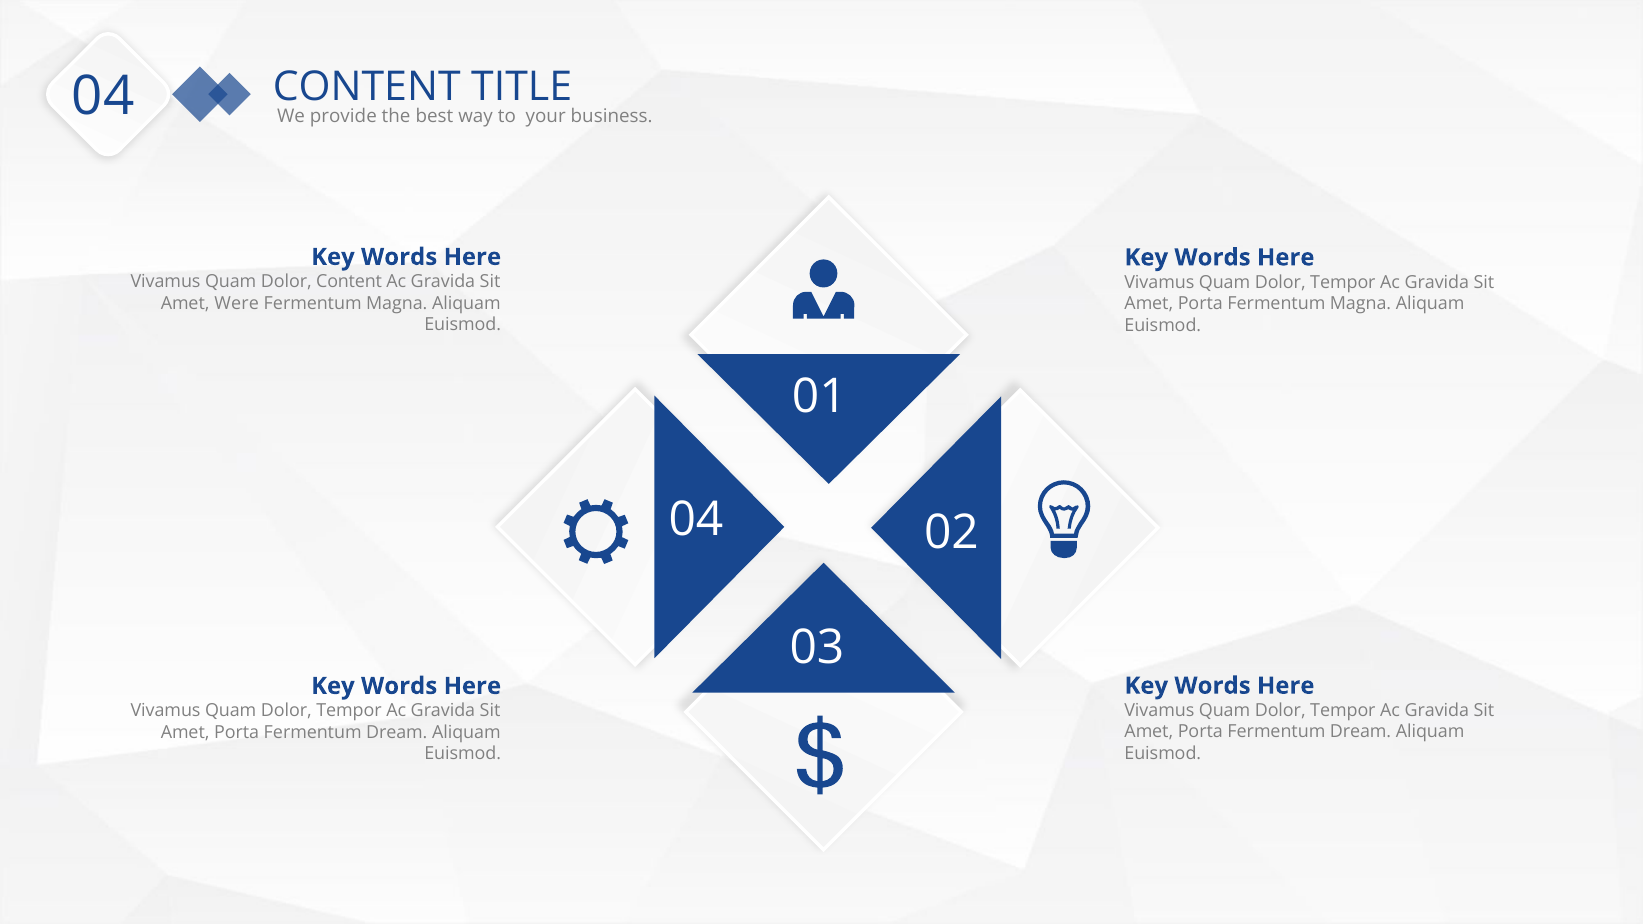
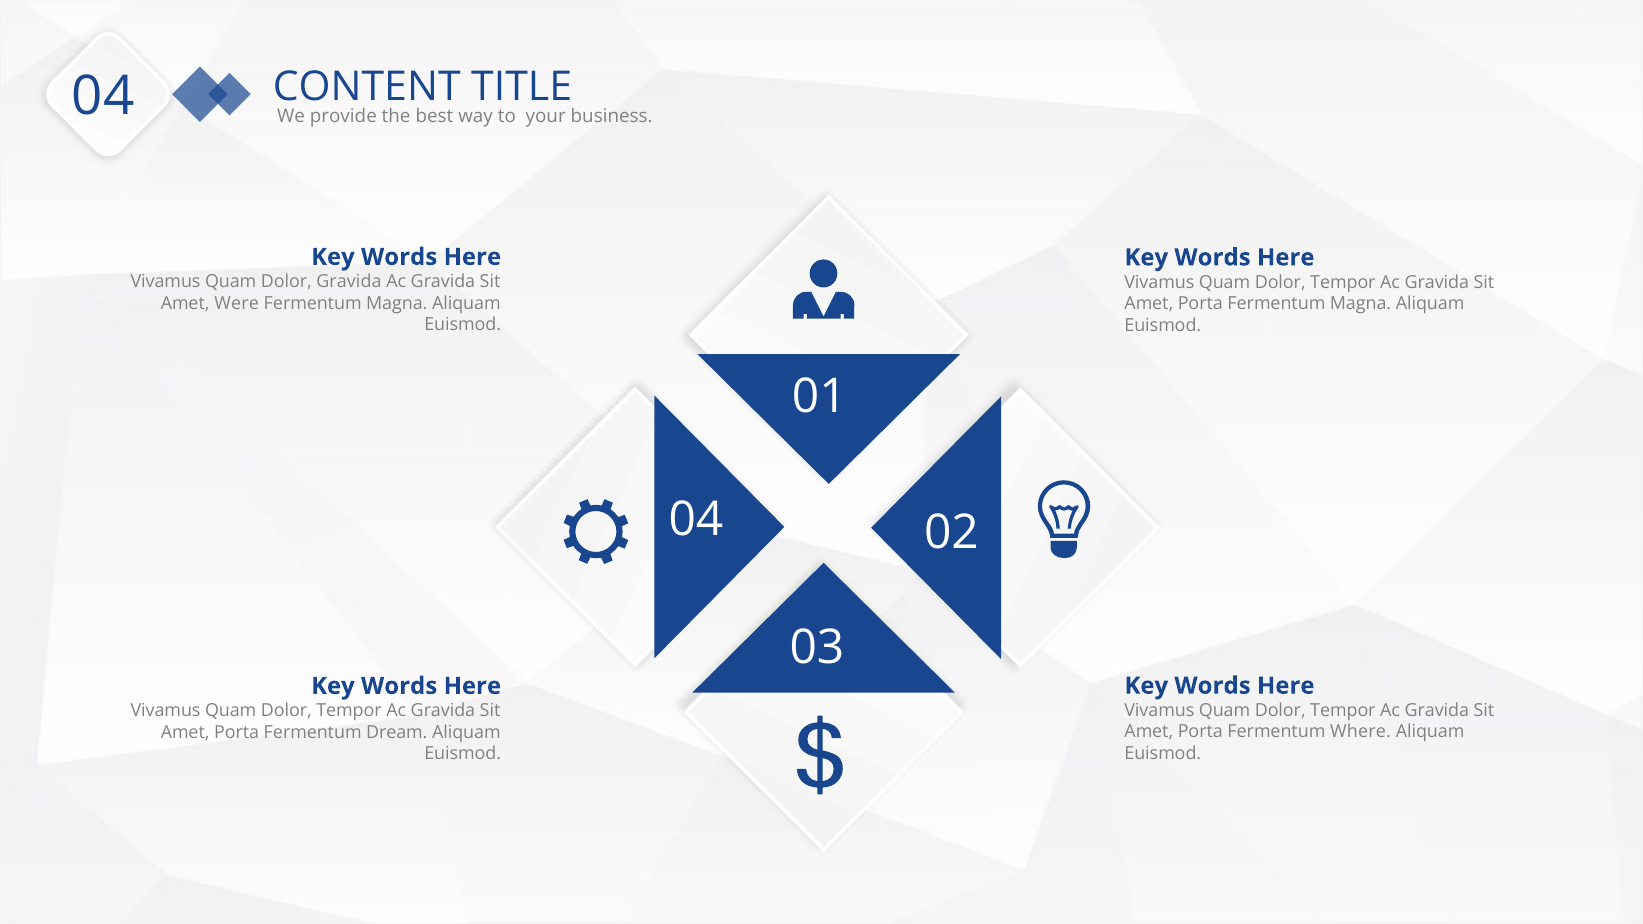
Dolor Content: Content -> Gravida (349, 282)
Dream: Dream -> Where (1360, 732)
